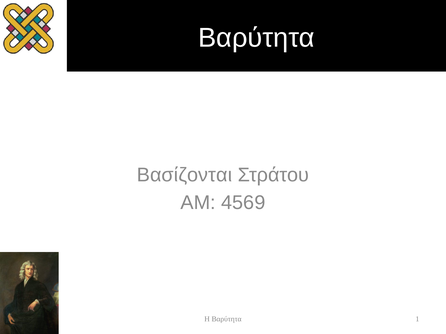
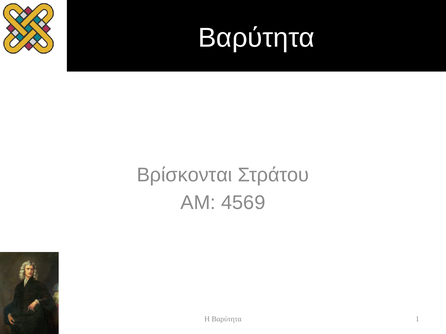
Βασίζονται: Βασίζονται -> Βρίσκονται (185, 175)
